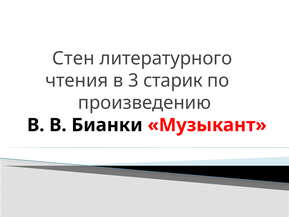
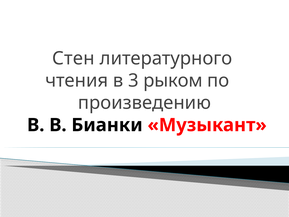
старик: старик -> рыком (173, 81)
